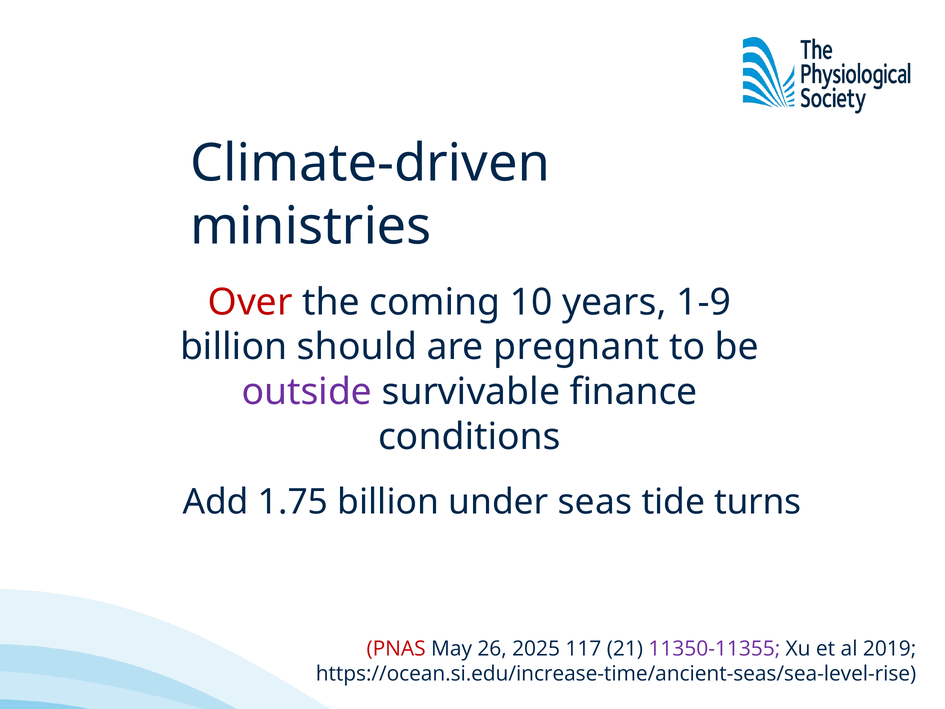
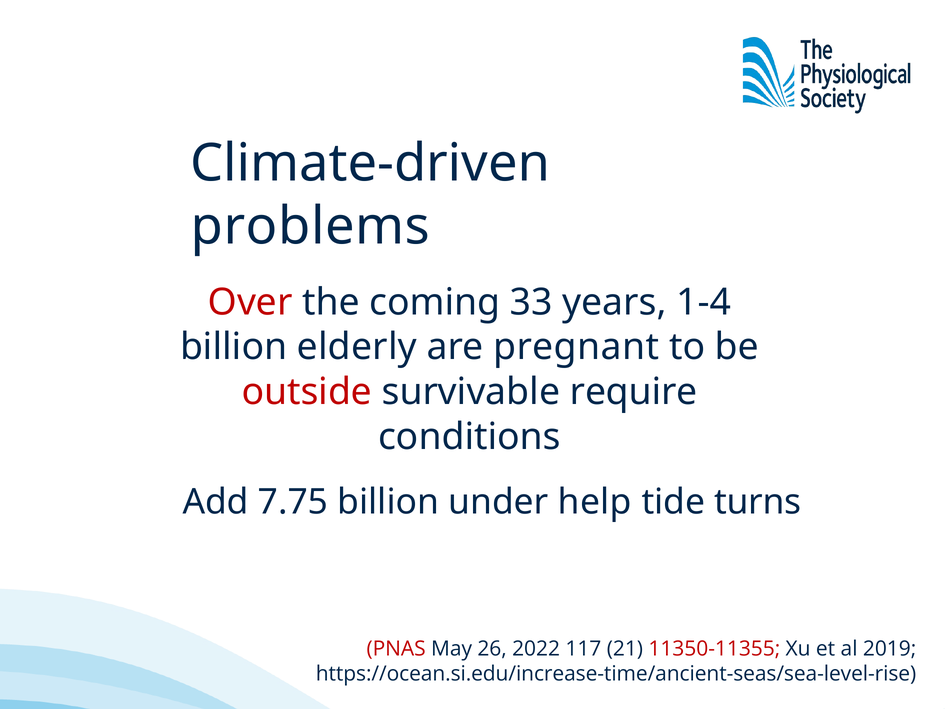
ministries: ministries -> problems (310, 226)
10: 10 -> 33 (531, 302)
1-9: 1-9 -> 1-4 (704, 302)
should: should -> elderly (357, 347)
outside colour: purple -> red (307, 392)
finance: finance -> require (634, 392)
1.75: 1.75 -> 7.75 (293, 502)
seas: seas -> help (595, 502)
2025: 2025 -> 2022 (536, 648)
11350-11355 colour: purple -> red (714, 648)
